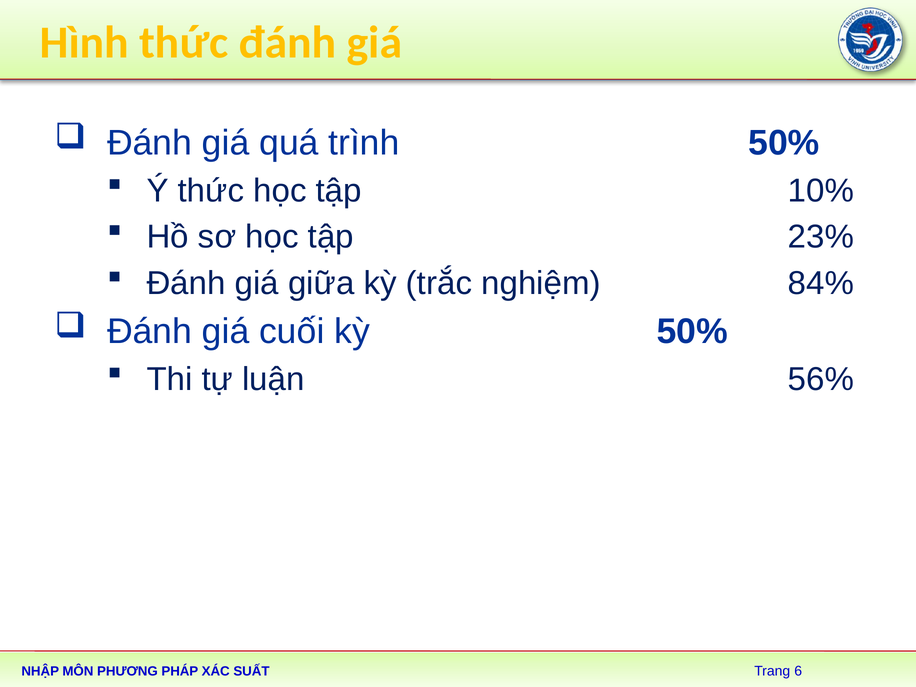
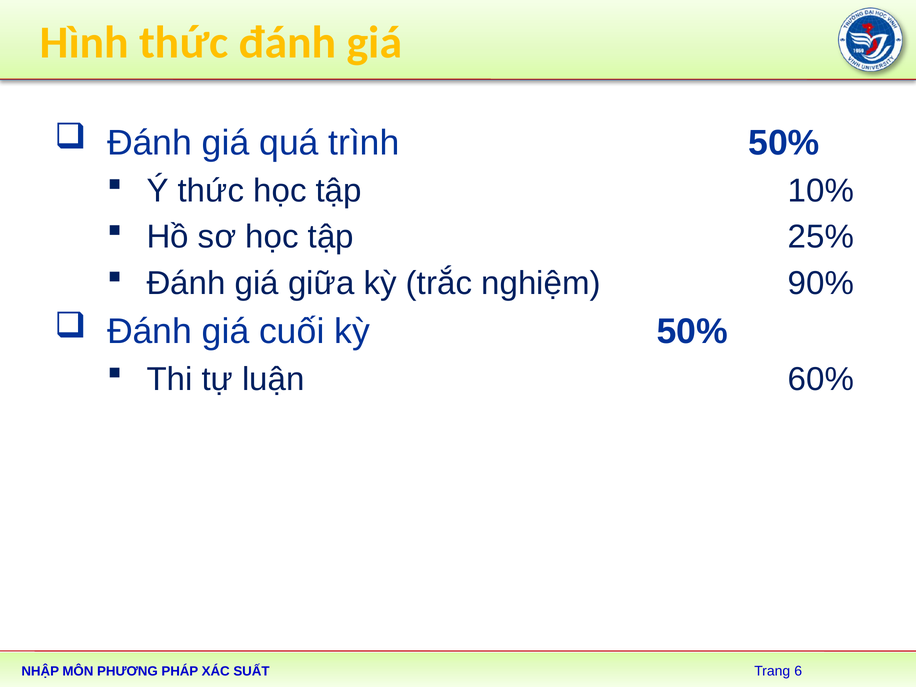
23%: 23% -> 25% (821, 237)
84%: 84% -> 90% (821, 283)
56%: 56% -> 60% (821, 379)
